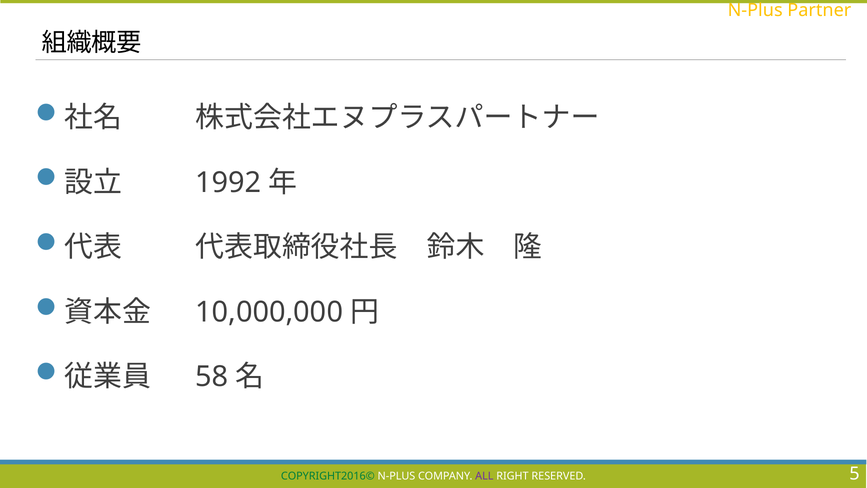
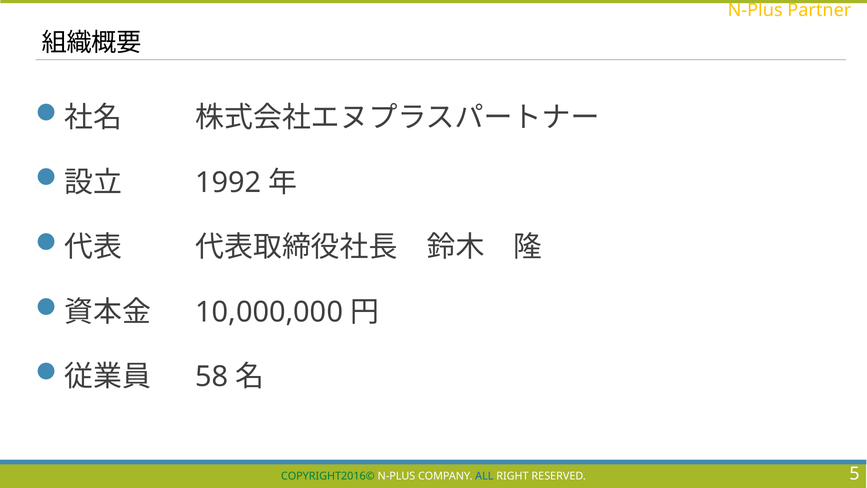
ALL colour: purple -> blue (484, 476)
